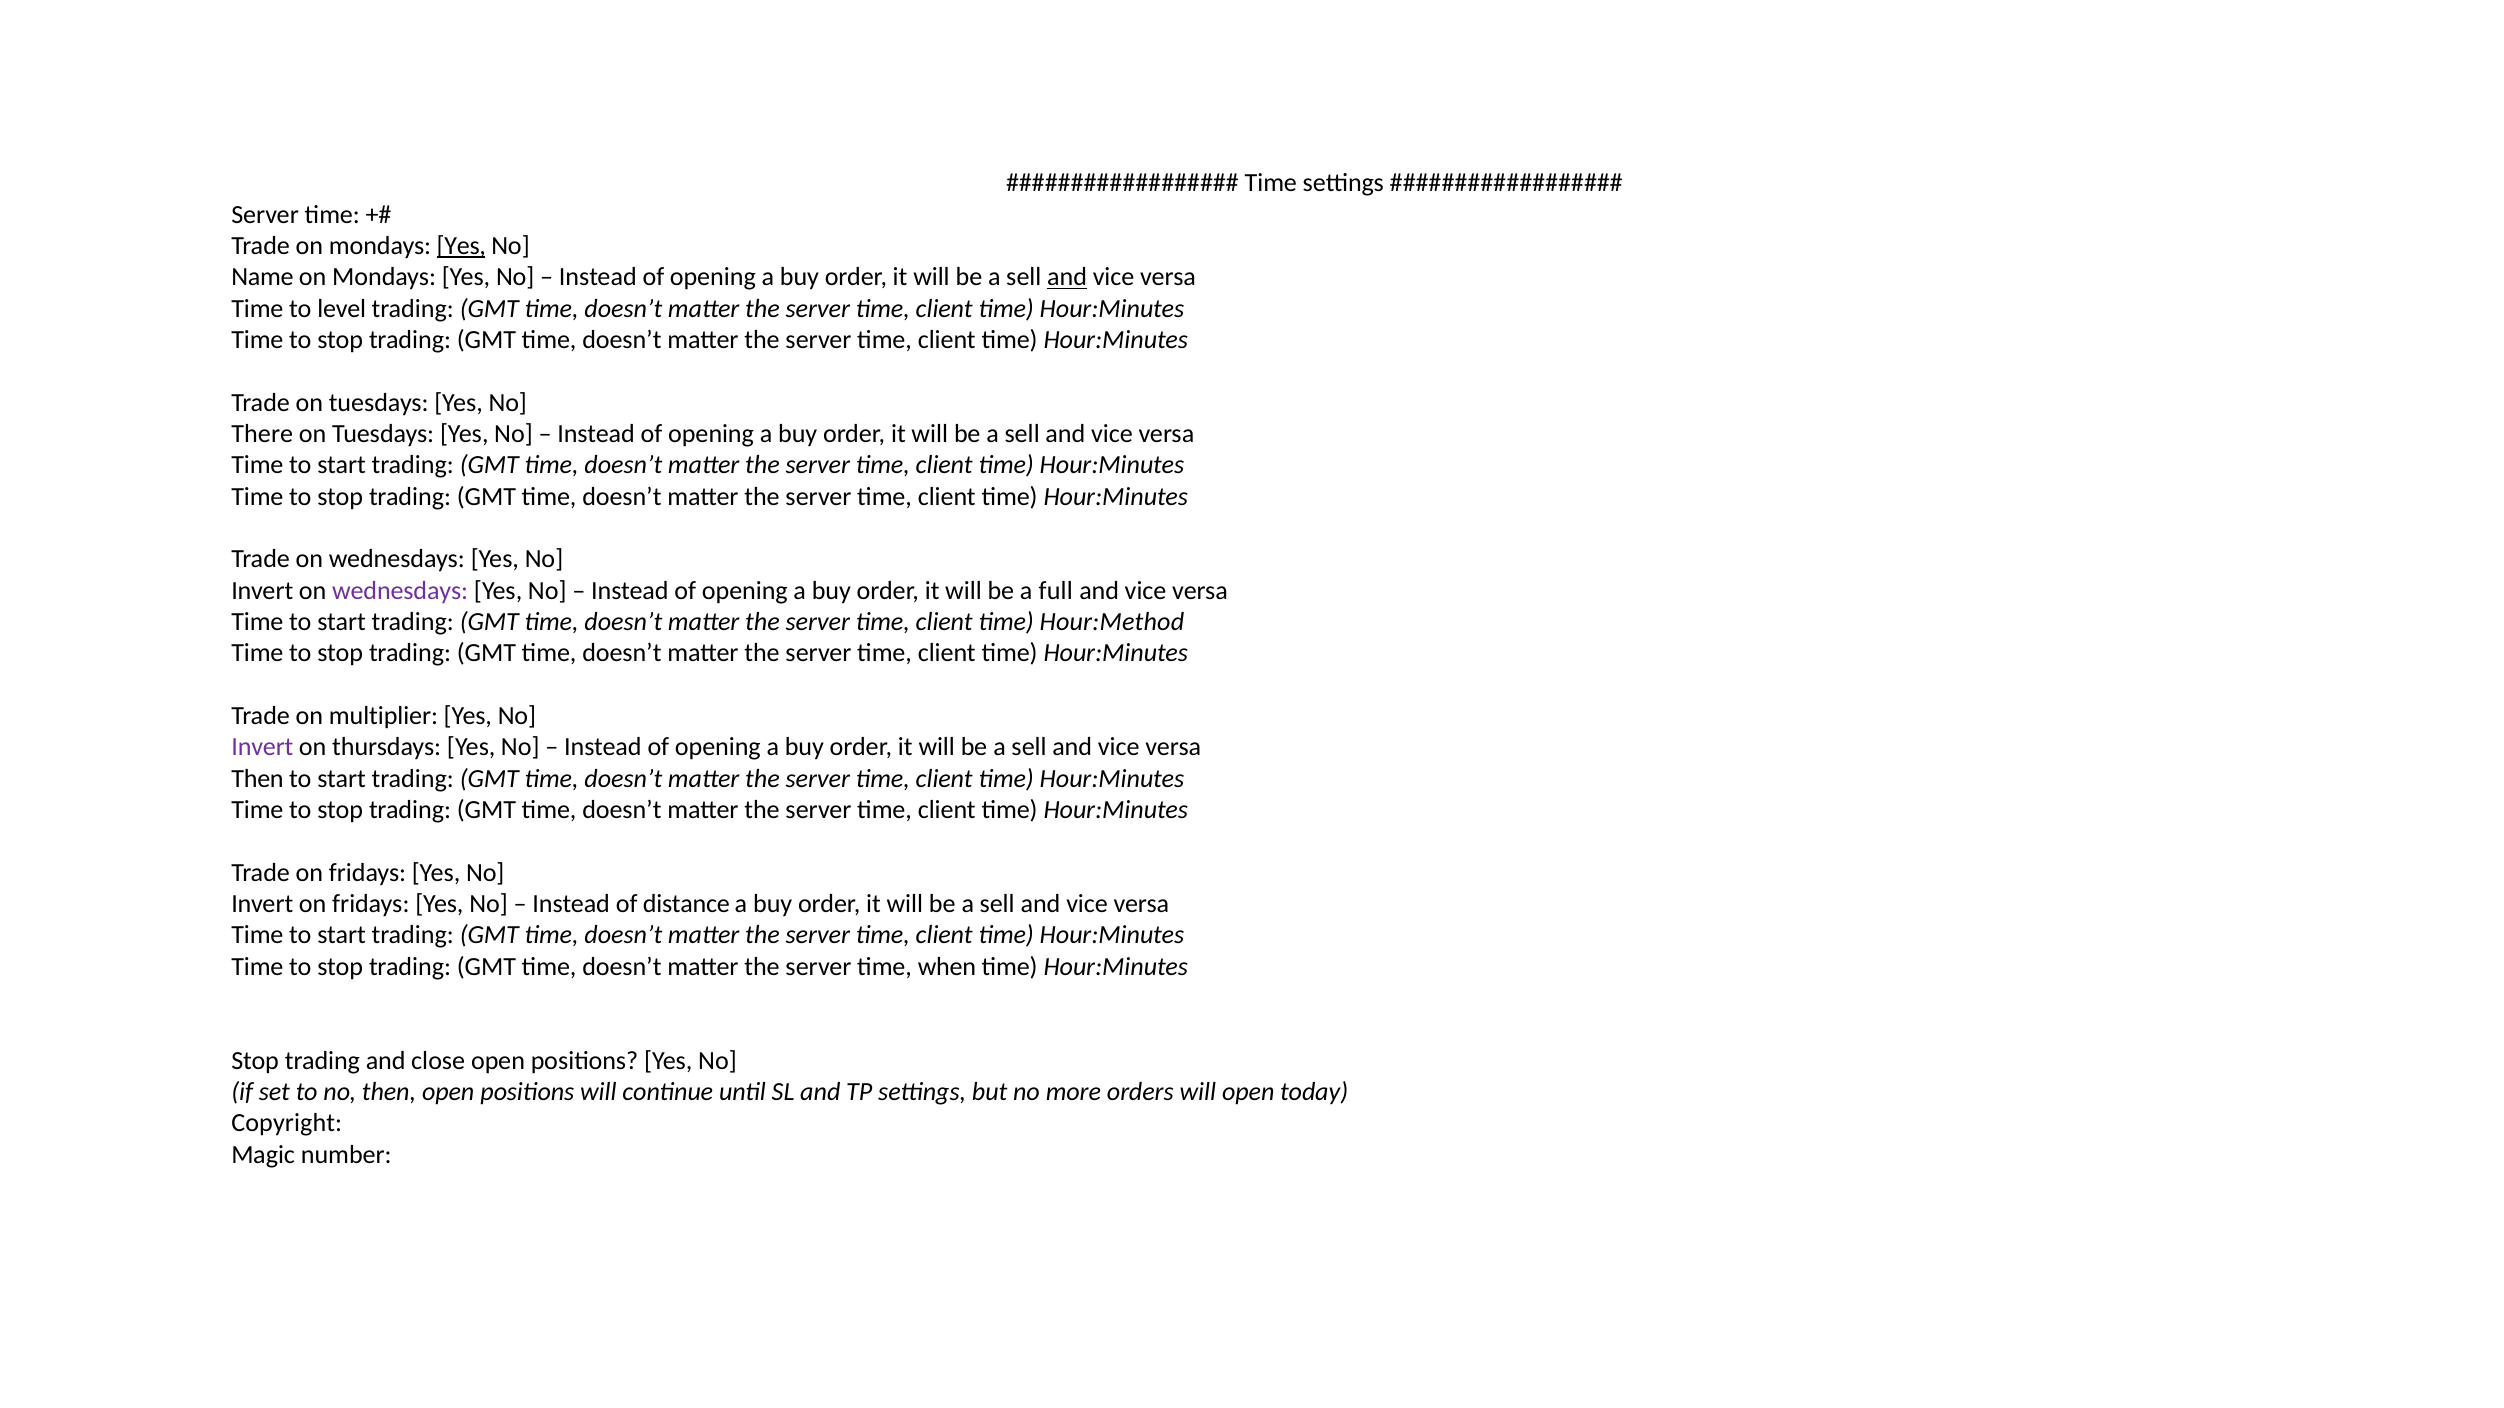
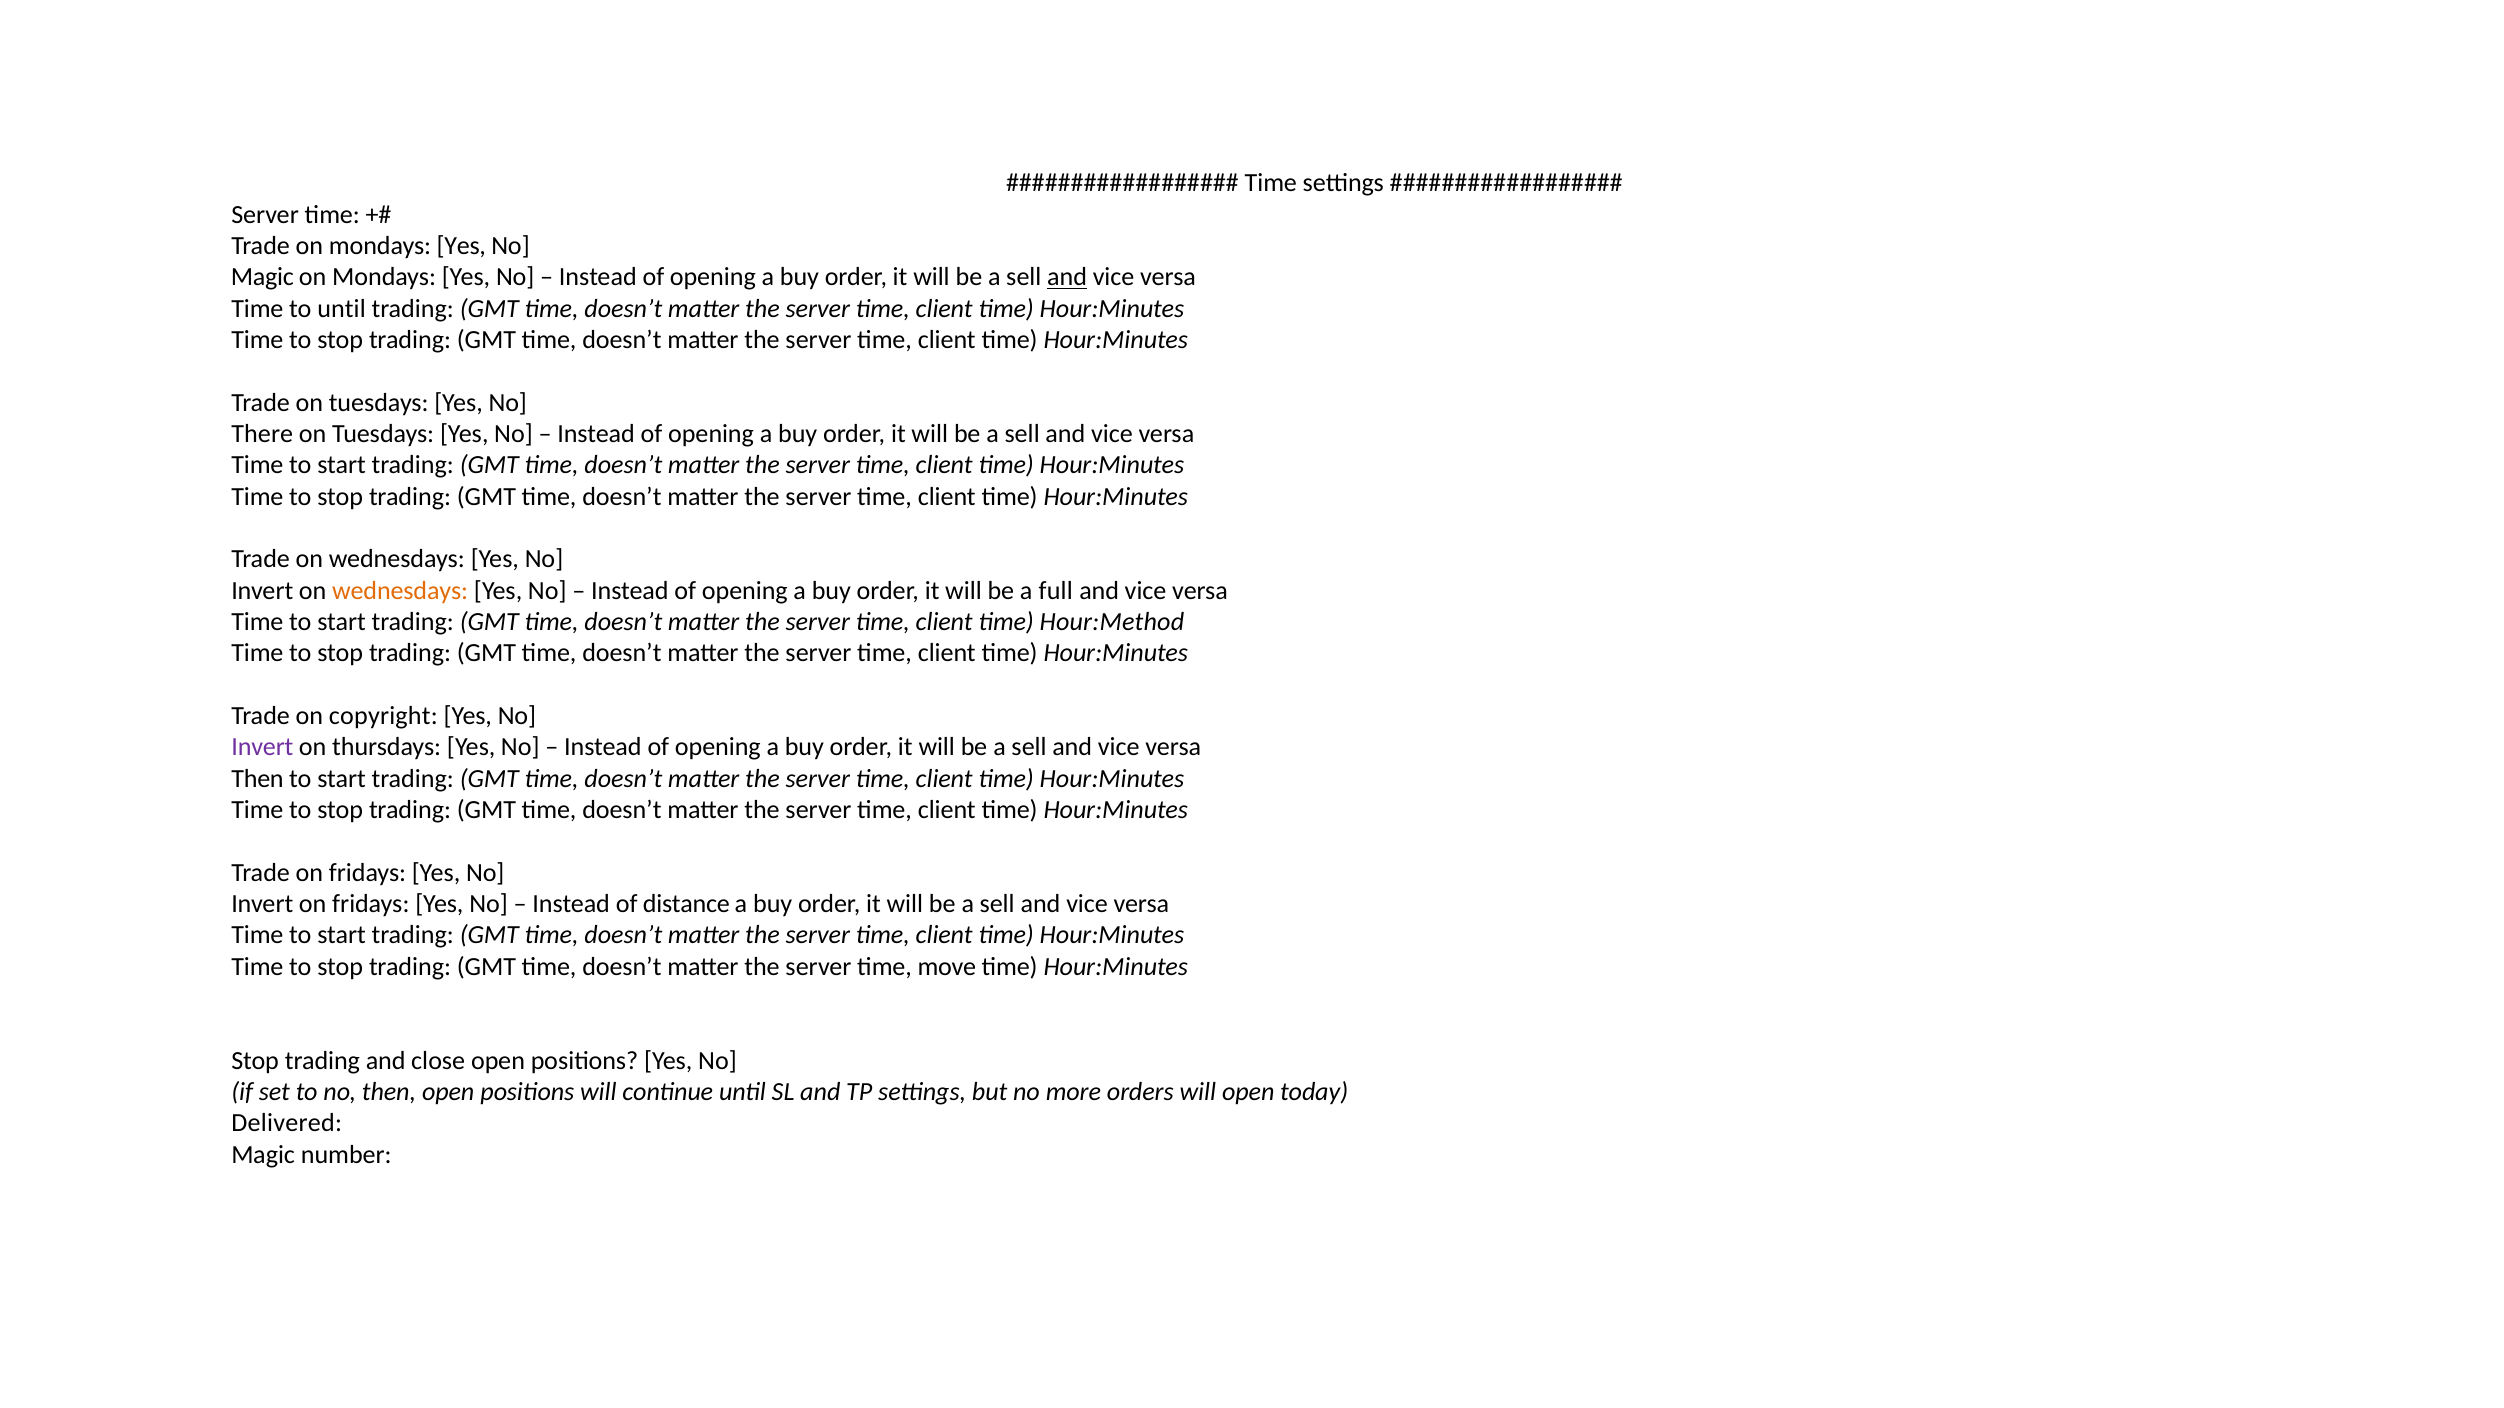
Yes underline: present -> none (461, 246)
Name: Name -> Magic (262, 277)
to level: level -> until (342, 309)
wednesdays colour: purple -> orange (400, 591)
multiplier: multiplier -> copyright (383, 716)
when: when -> move (947, 967)
Copyright: Copyright -> Delivered (287, 1124)
